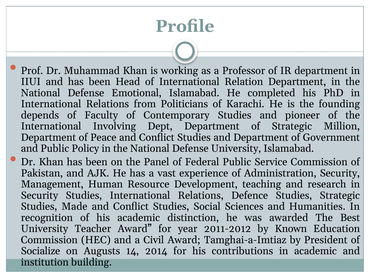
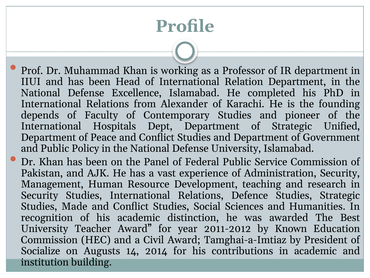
Emotional: Emotional -> Excellence (137, 93)
Politicians: Politicians -> Alexander (184, 104)
Involving: Involving -> Hospitals (114, 126)
Million: Million -> Unified (342, 126)
